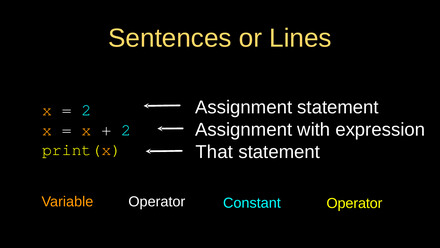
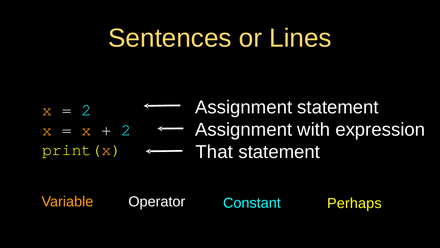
Constant Operator: Operator -> Perhaps (354, 203)
